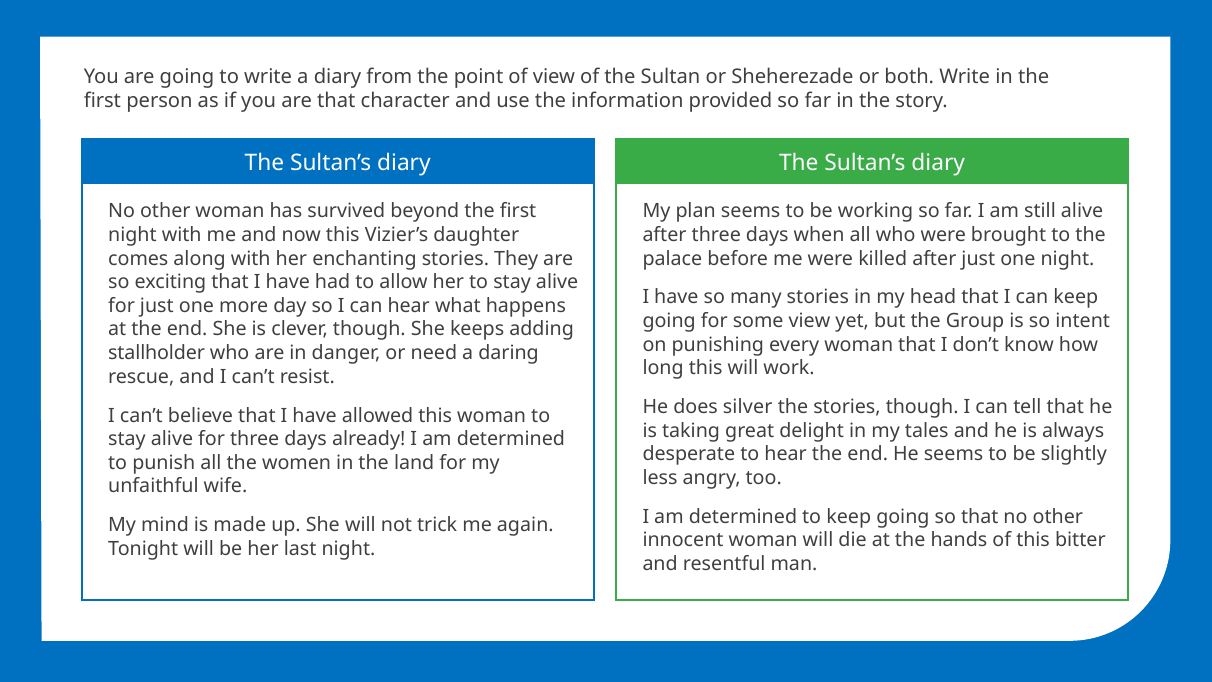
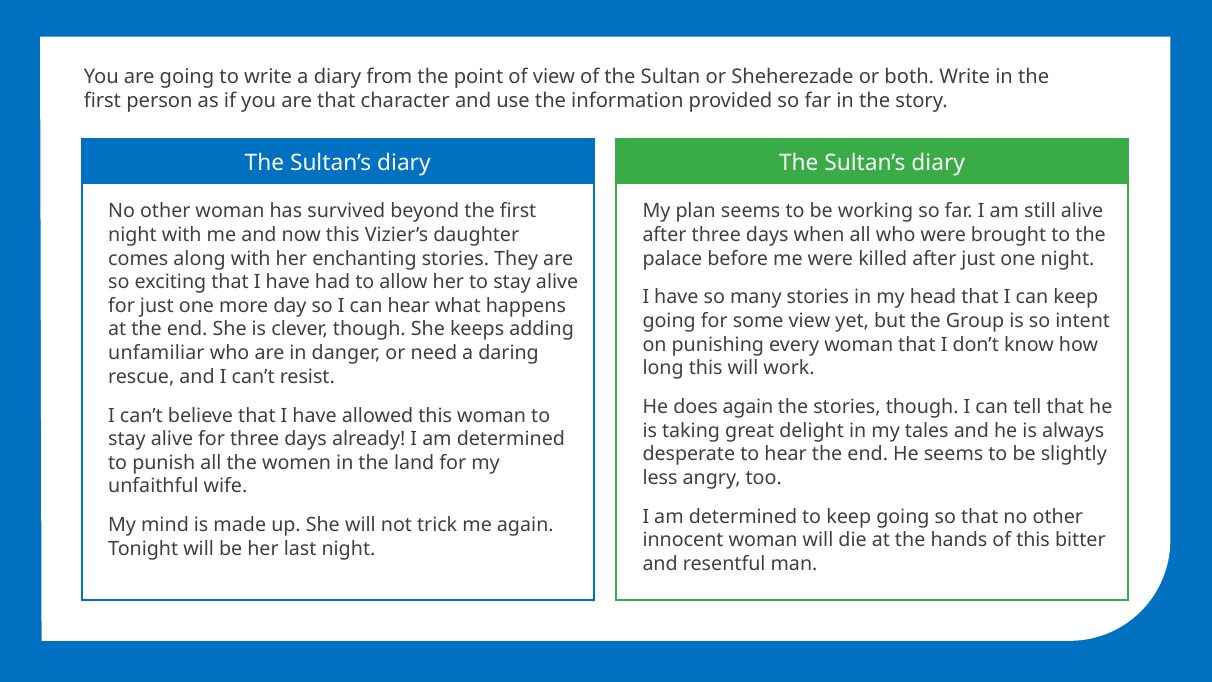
stallholder: stallholder -> unfamiliar (156, 353)
does silver: silver -> again (748, 407)
